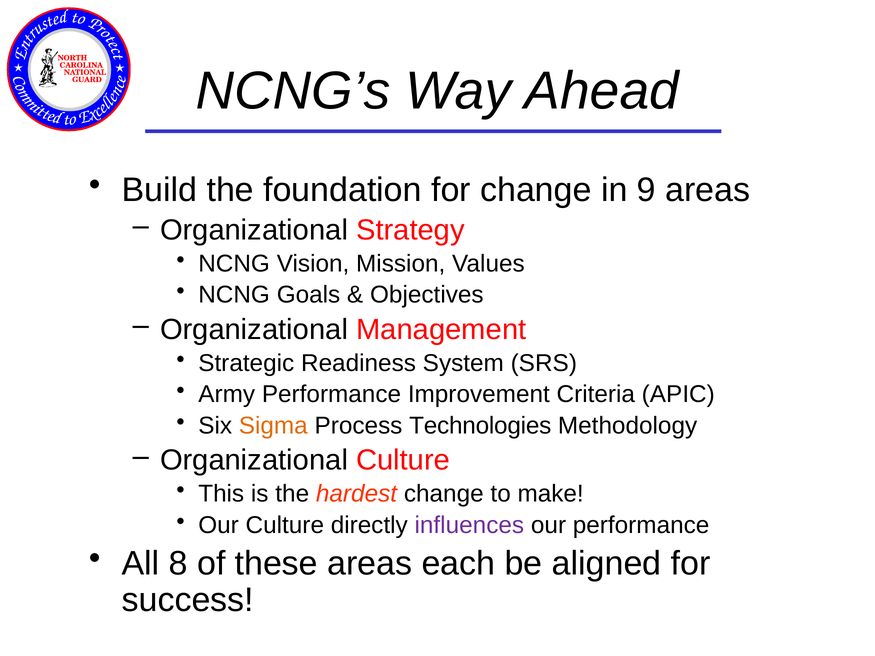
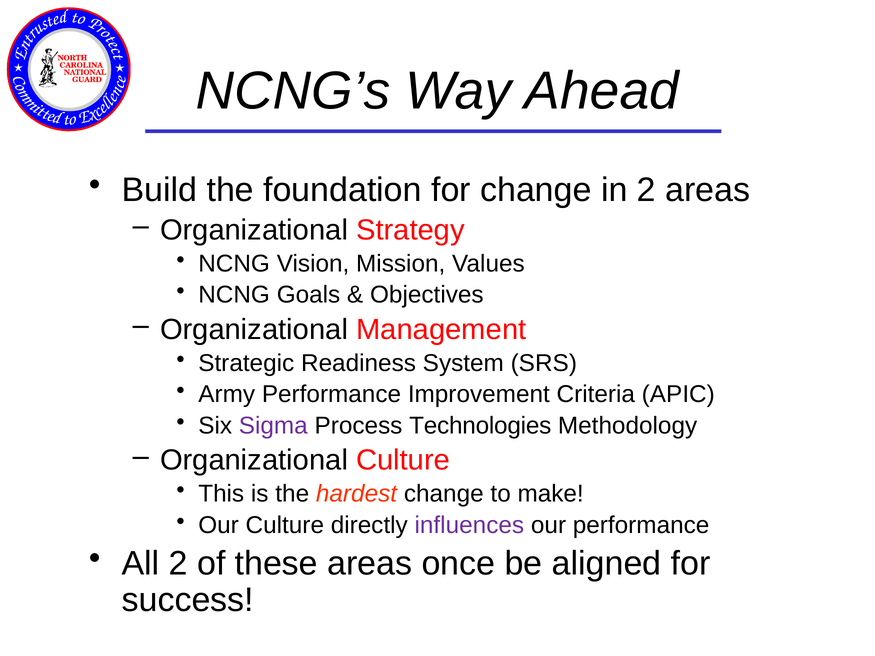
in 9: 9 -> 2 (646, 190)
Sigma colour: orange -> purple (273, 426)
All 8: 8 -> 2 (178, 564)
each: each -> once (458, 564)
